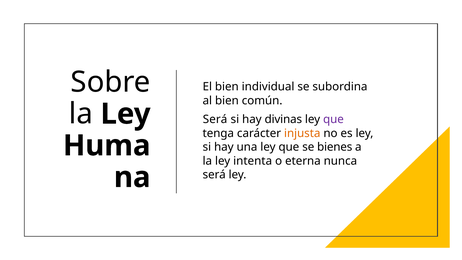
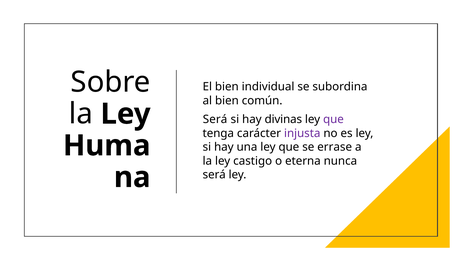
injusta colour: orange -> purple (302, 133)
bienes: bienes -> errase (335, 147)
intenta: intenta -> castigo (253, 161)
